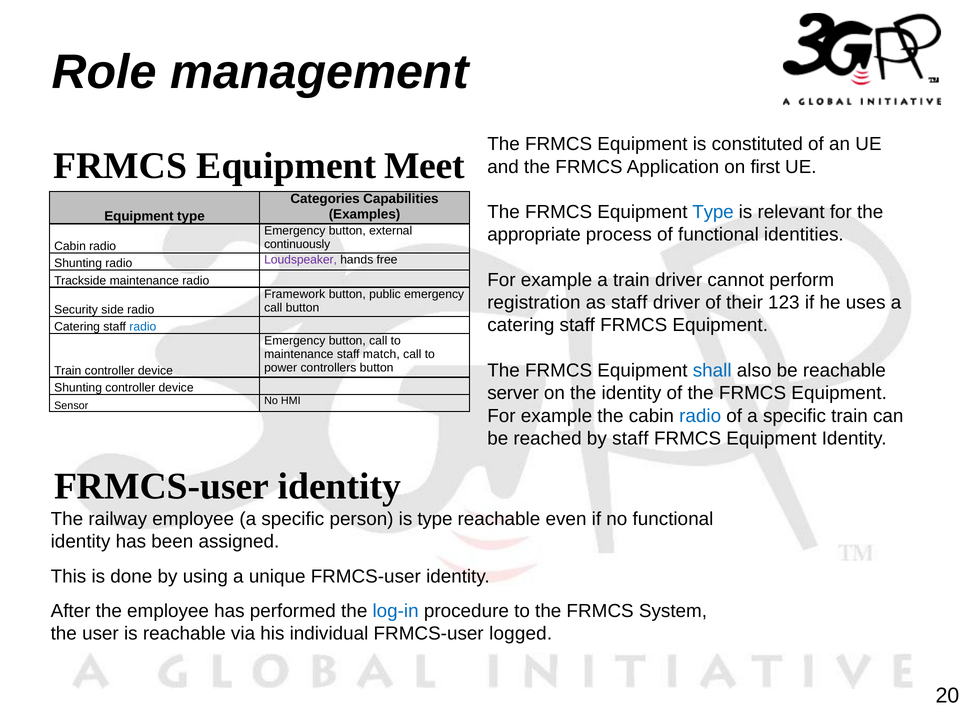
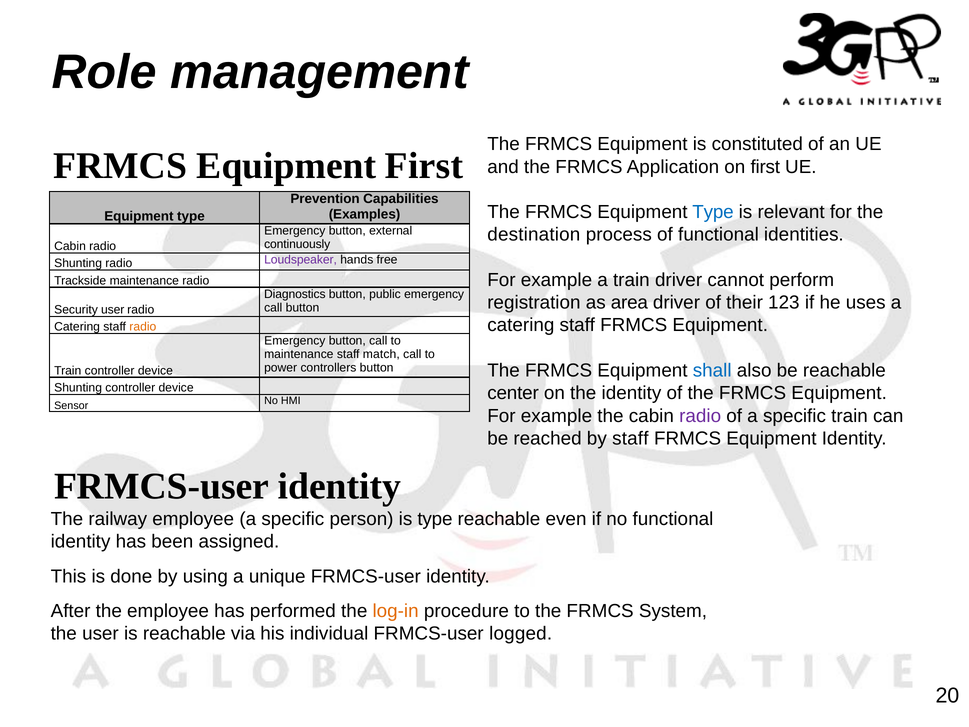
Equipment Meet: Meet -> First (424, 166)
Categories: Categories -> Prevention (325, 199)
appropriate: appropriate -> destination (534, 235)
Framework: Framework -> Diagnostics (295, 294)
as staff: staff -> area (629, 303)
Security side: side -> user (113, 310)
radio colour: blue -> orange (143, 327)
server: server -> center (513, 393)
radio colour: blue -> purple (700, 416)
log-in colour: blue -> orange (396, 611)
